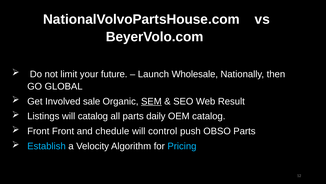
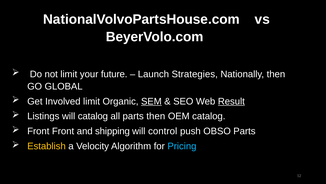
Wholesale: Wholesale -> Strategies (195, 74)
Involved sale: sale -> limit (92, 101)
Result underline: none -> present (231, 101)
parts daily: daily -> then (156, 116)
chedule: chedule -> shipping (112, 131)
Establish colour: light blue -> yellow (46, 146)
